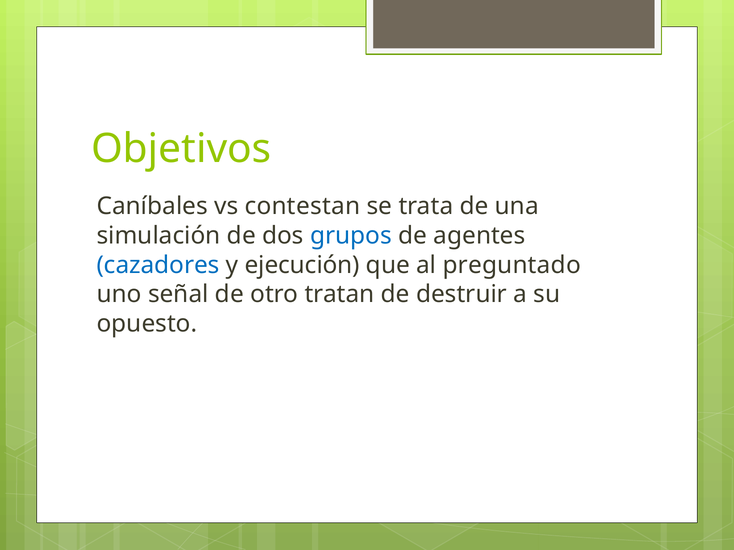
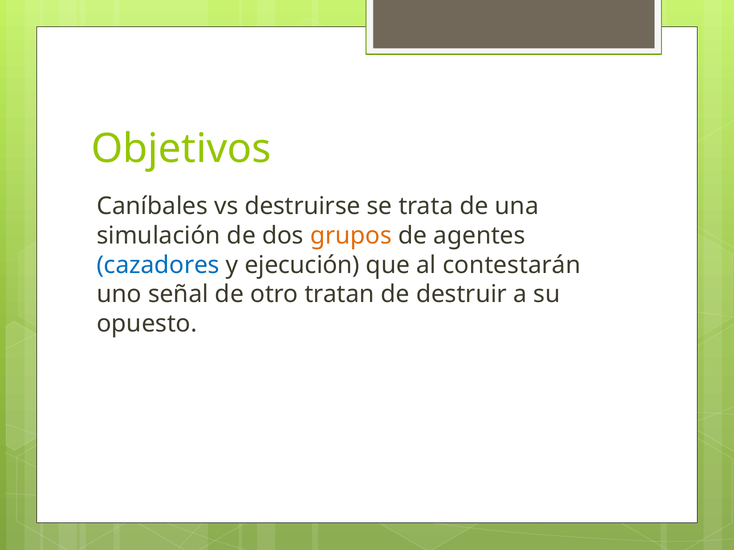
contestan: contestan -> destruirse (303, 207)
grupos colour: blue -> orange (351, 236)
preguntado: preguntado -> contestarán (512, 265)
